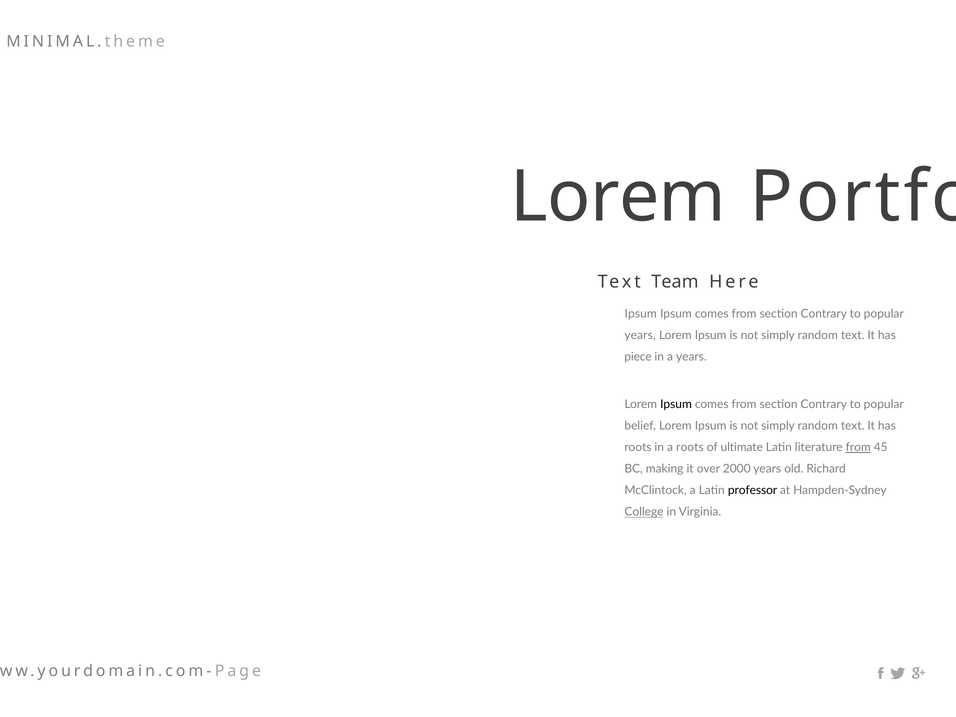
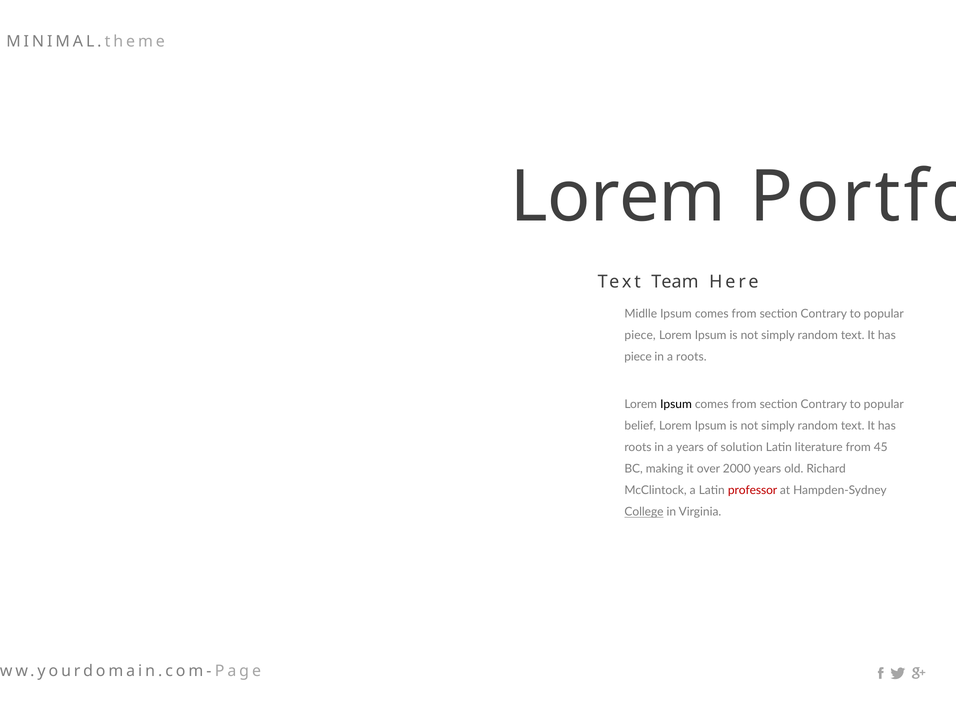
Ipsum: Ipsum -> Midlle (641, 314)
years: years -> piece (640, 335)
a years: years -> roots (691, 357)
a roots: roots -> years (690, 447)
ultimate: ultimate -> solution (742, 447)
from underline: present -> none (858, 447)
professor colour: black -> red (753, 490)
